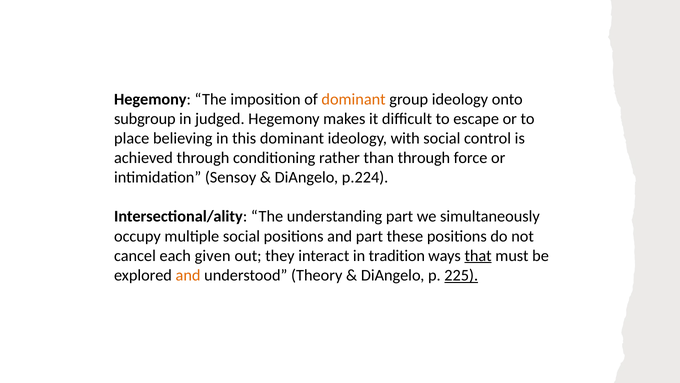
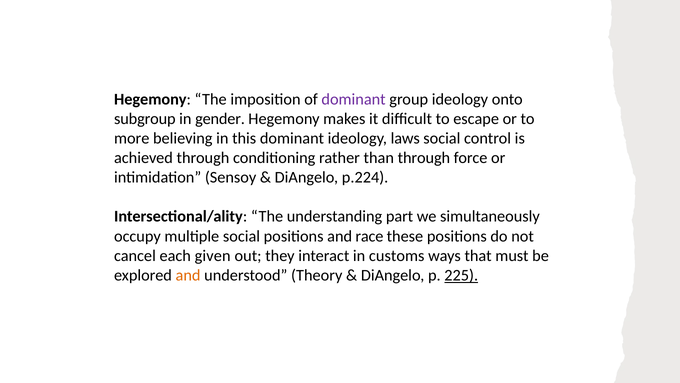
dominant colour: orange -> purple (354, 99)
judged: judged -> gender (220, 119)
place: place -> more (132, 138)
with: with -> laws (405, 138)
and part: part -> race (369, 236)
tradition: tradition -> customs (397, 255)
that underline: present -> none (478, 255)
